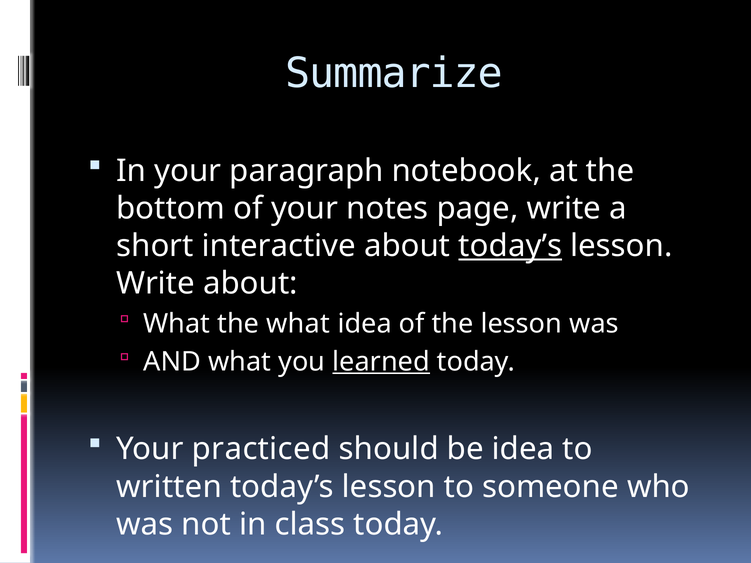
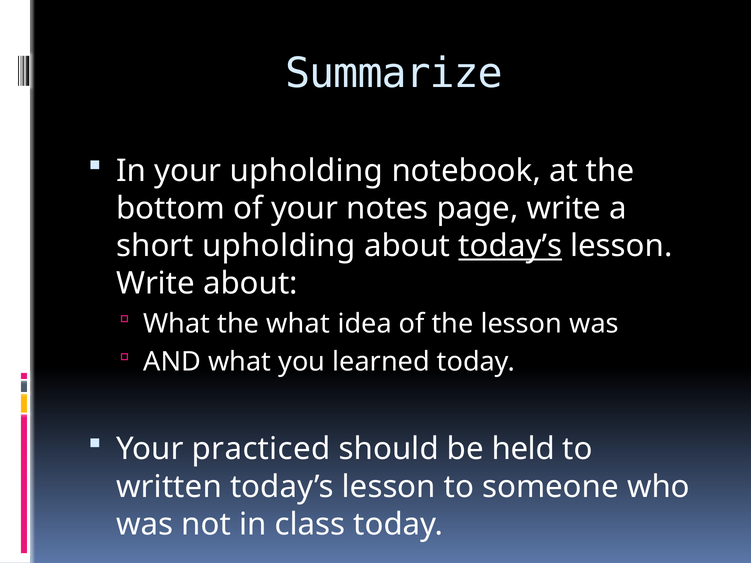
your paragraph: paragraph -> upholding (306, 171)
short interactive: interactive -> upholding (279, 246)
learned underline: present -> none (381, 362)
be idea: idea -> held (523, 449)
